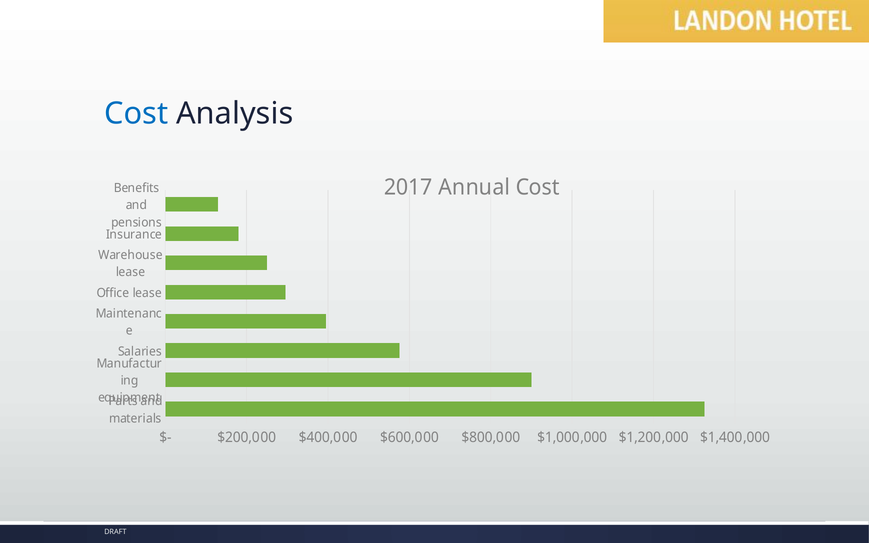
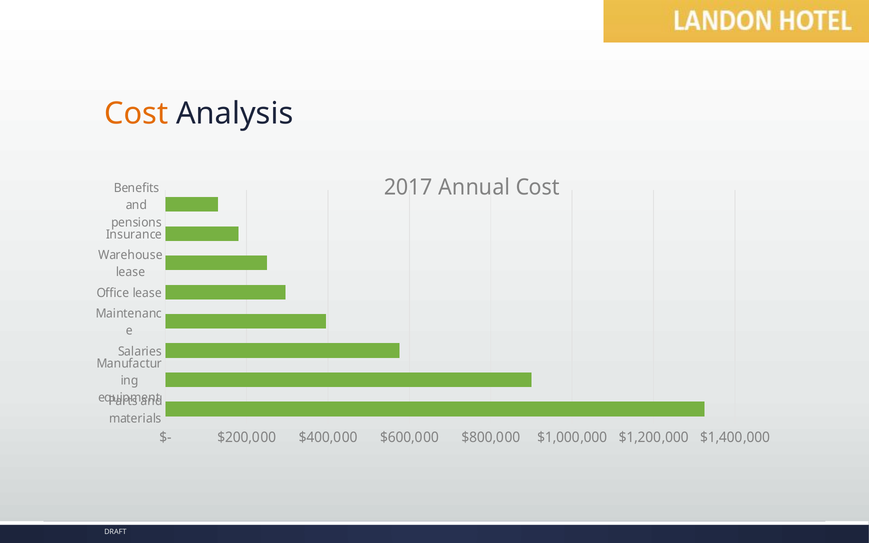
Cost colour: blue -> orange (136, 114)
